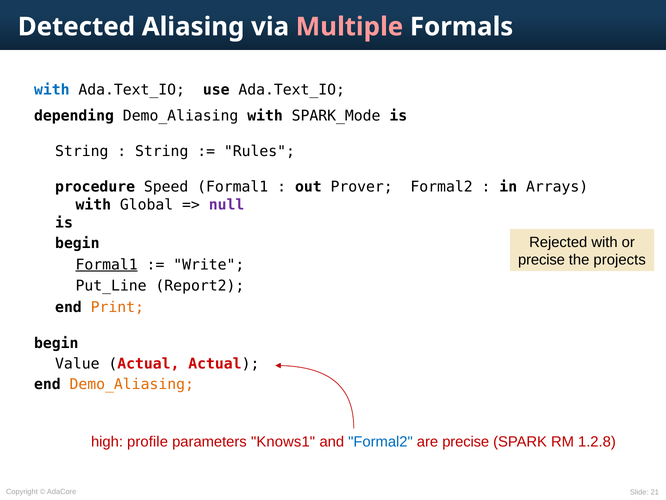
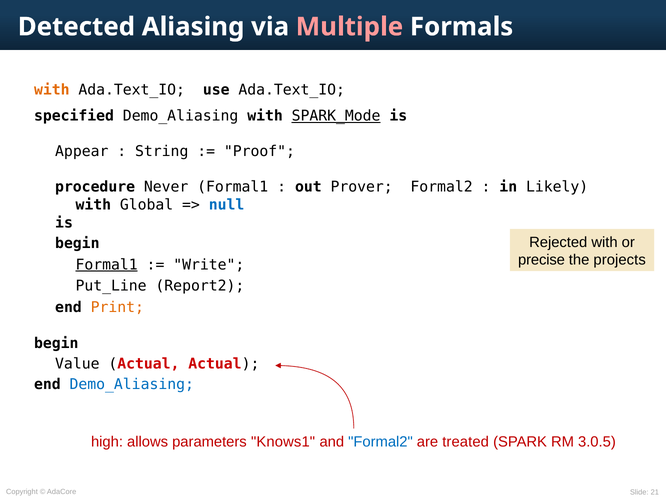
with colour: blue -> orange (52, 90)
depending: depending -> specified (74, 116)
SPARK_Mode underline: none -> present (336, 116)
String: String -> Appear (82, 151)
Rules: Rules -> Proof (259, 151)
Speed: Speed -> Never (166, 187)
Arrays: Arrays -> Likely (557, 187)
null colour: purple -> blue (227, 205)
Demo_Aliasing colour: orange -> blue (132, 384)
profile: profile -> allows (148, 441)
are precise: precise -> treated (466, 441)
1.2.8: 1.2.8 -> 3.0.5 (597, 441)
